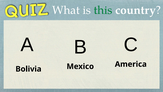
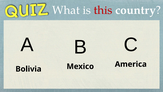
this colour: green -> red (103, 10)
